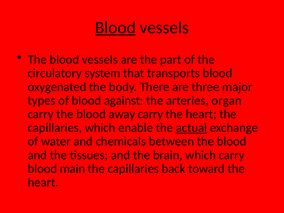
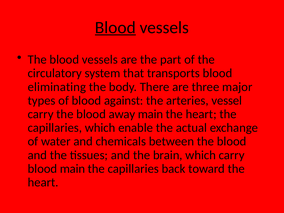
oxygenated: oxygenated -> eliminating (57, 87)
organ: organ -> vessel (227, 101)
away carry: carry -> main (150, 114)
actual underline: present -> none (191, 128)
